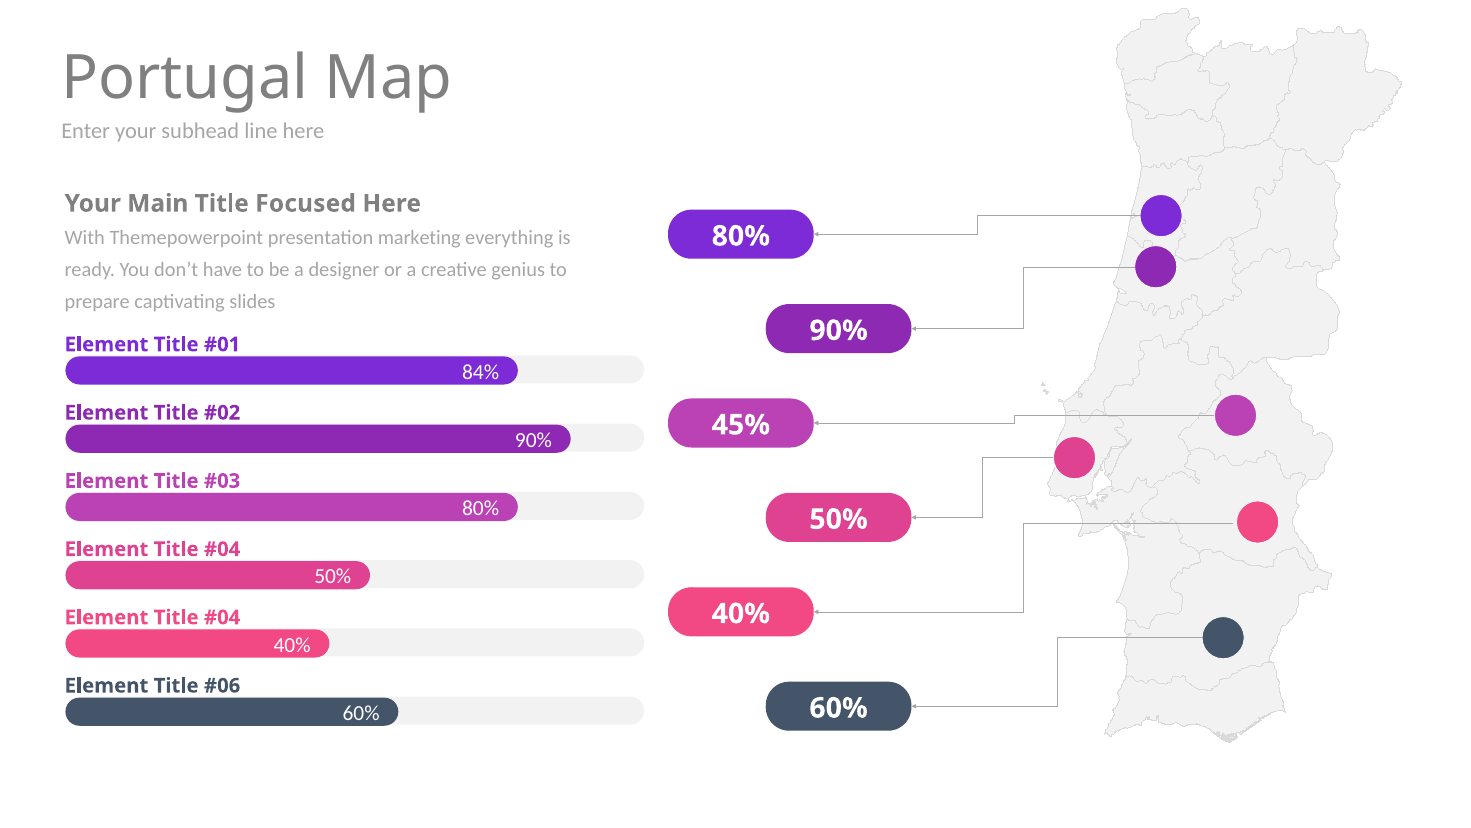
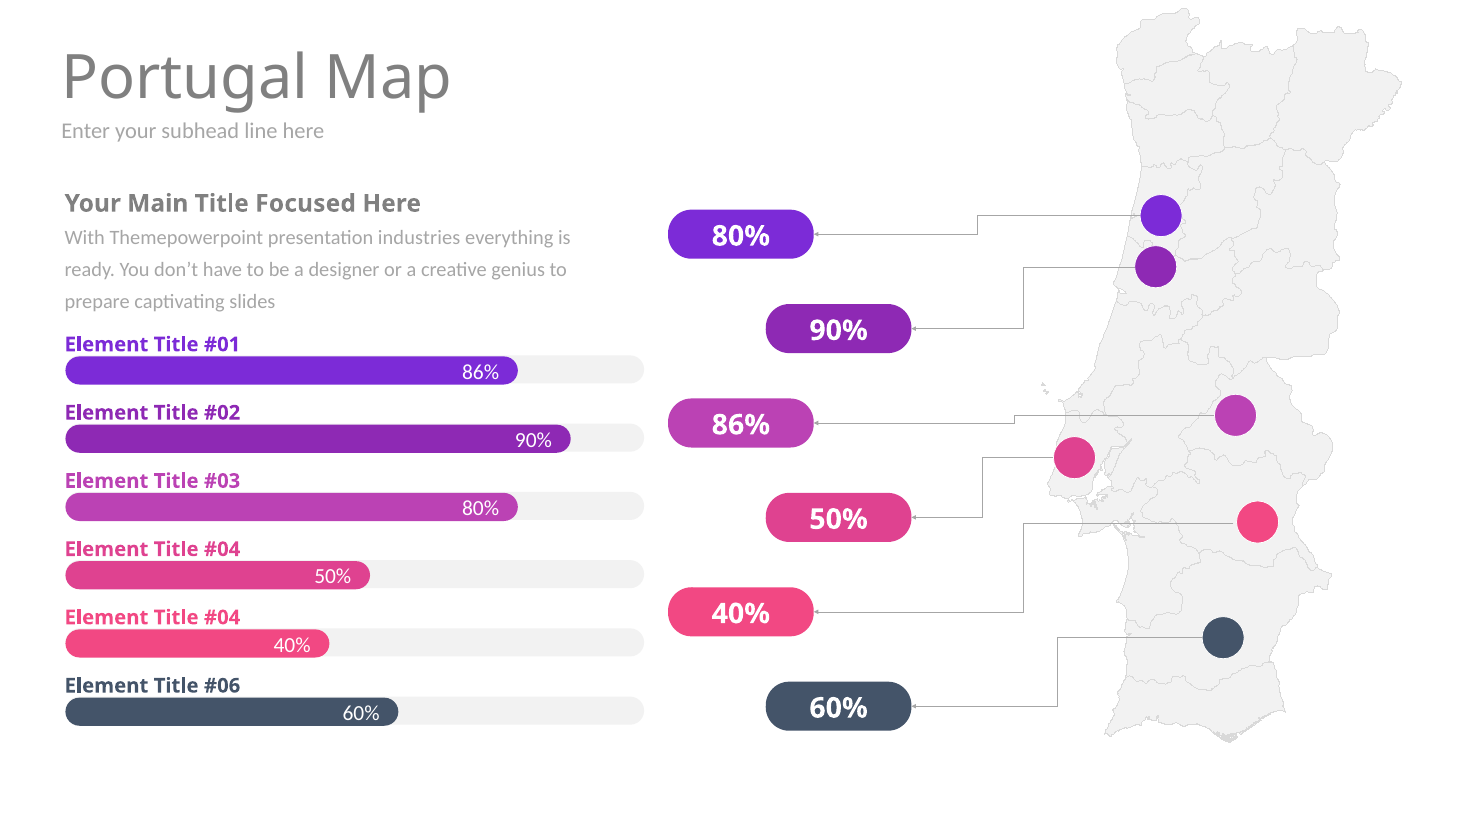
marketing: marketing -> industries (419, 237)
84%: 84% -> 86% (481, 372)
45%: 45% -> 86% (741, 425)
